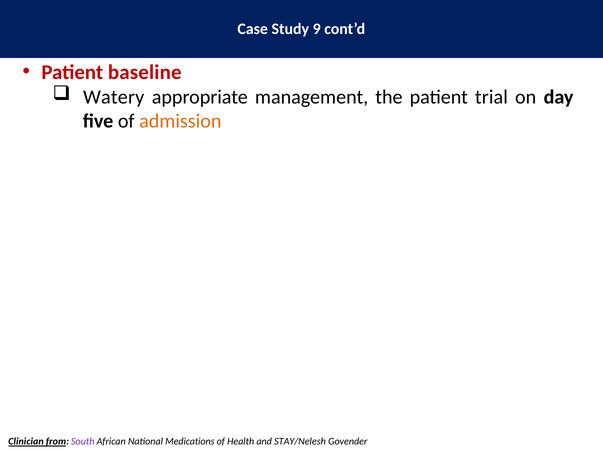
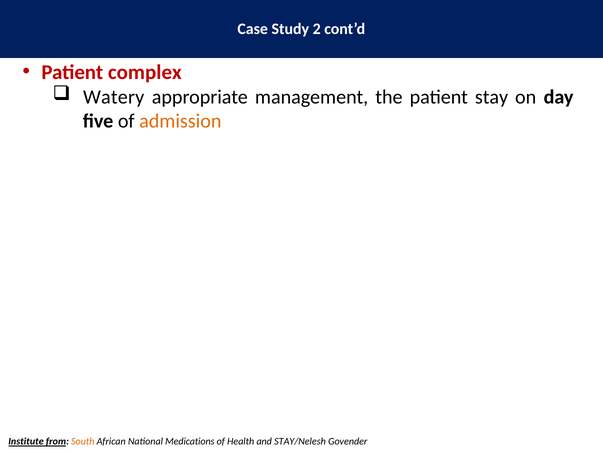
9: 9 -> 2 (317, 29)
baseline: baseline -> complex (145, 72)
trial: trial -> stay (492, 97)
Clinician: Clinician -> Institute (26, 441)
South colour: purple -> orange (83, 441)
